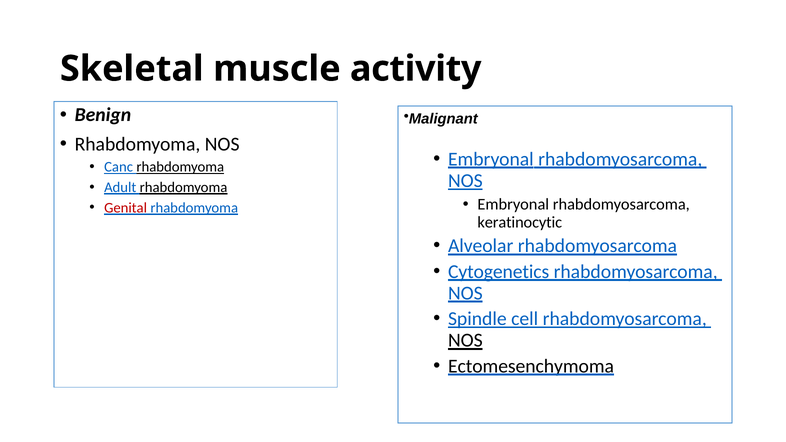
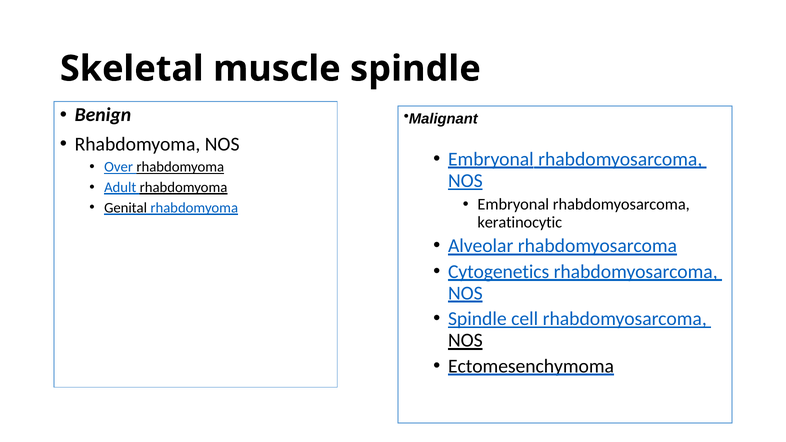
muscle activity: activity -> spindle (415, 69)
Canc: Canc -> Over (119, 167)
Genital colour: red -> black (126, 208)
